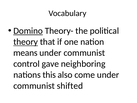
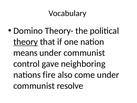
Domino underline: present -> none (28, 31)
this: this -> fire (49, 75)
shifted: shifted -> resolve (70, 86)
